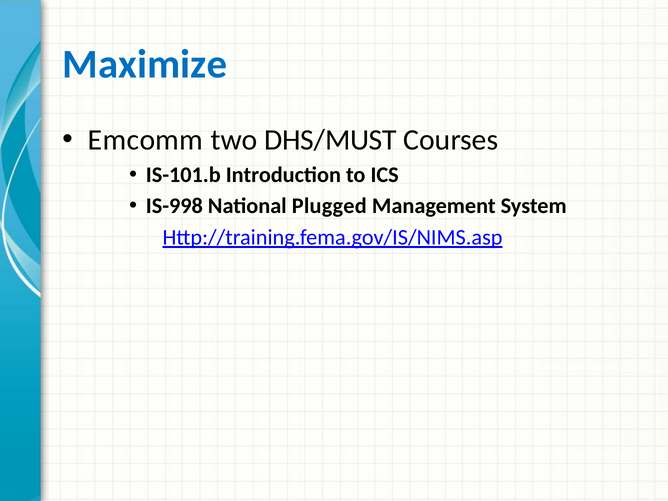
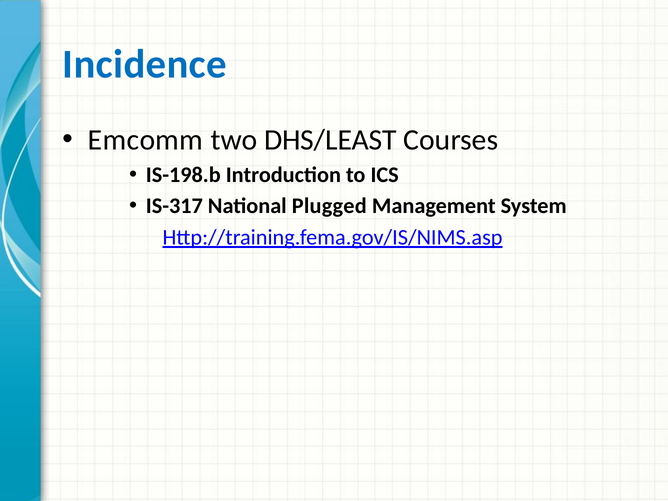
Maximize: Maximize -> Incidence (145, 64)
DHS/MUST: DHS/MUST -> DHS/LEAST (330, 140)
IS-101.b: IS-101.b -> IS-198.b (183, 175)
IS-998: IS-998 -> IS-317 (174, 206)
